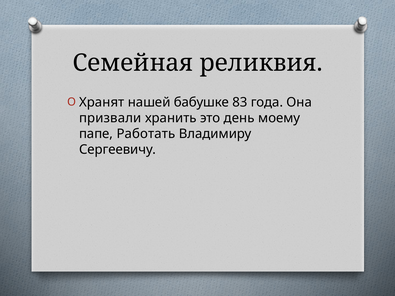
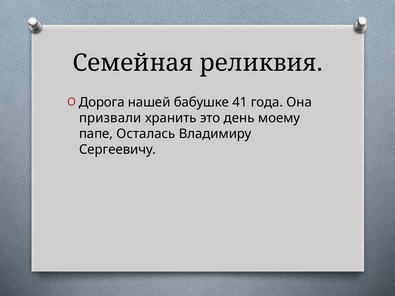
Хранят: Хранят -> Дорога (102, 102)
83: 83 -> 41 (240, 102)
Работать: Работать -> Осталась (146, 134)
